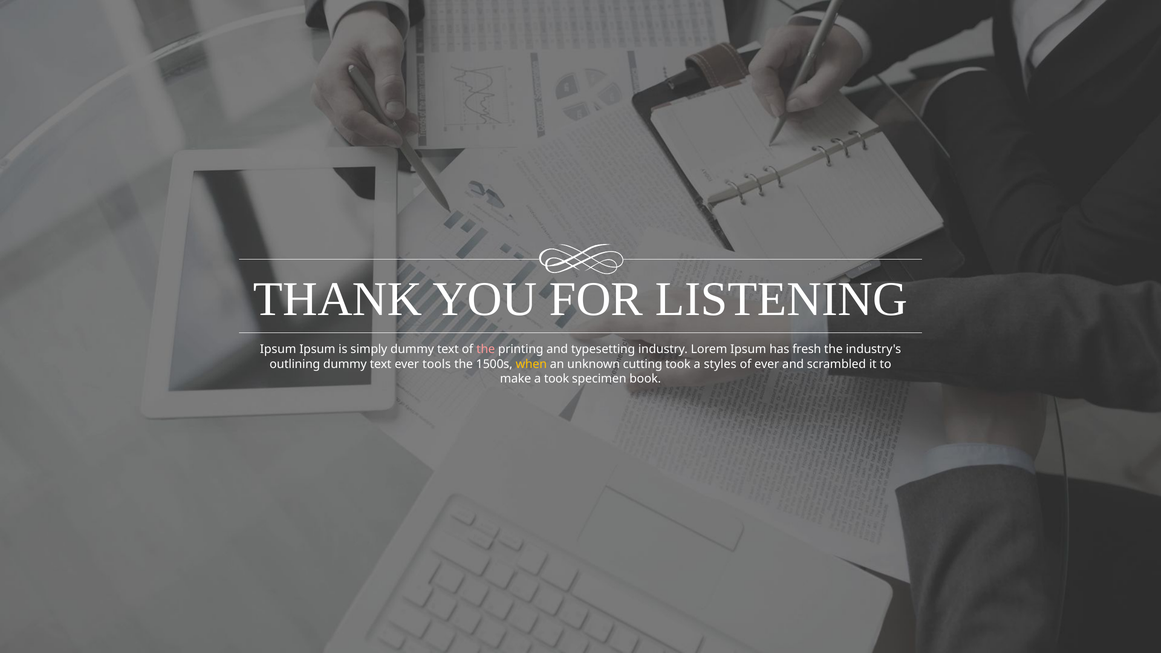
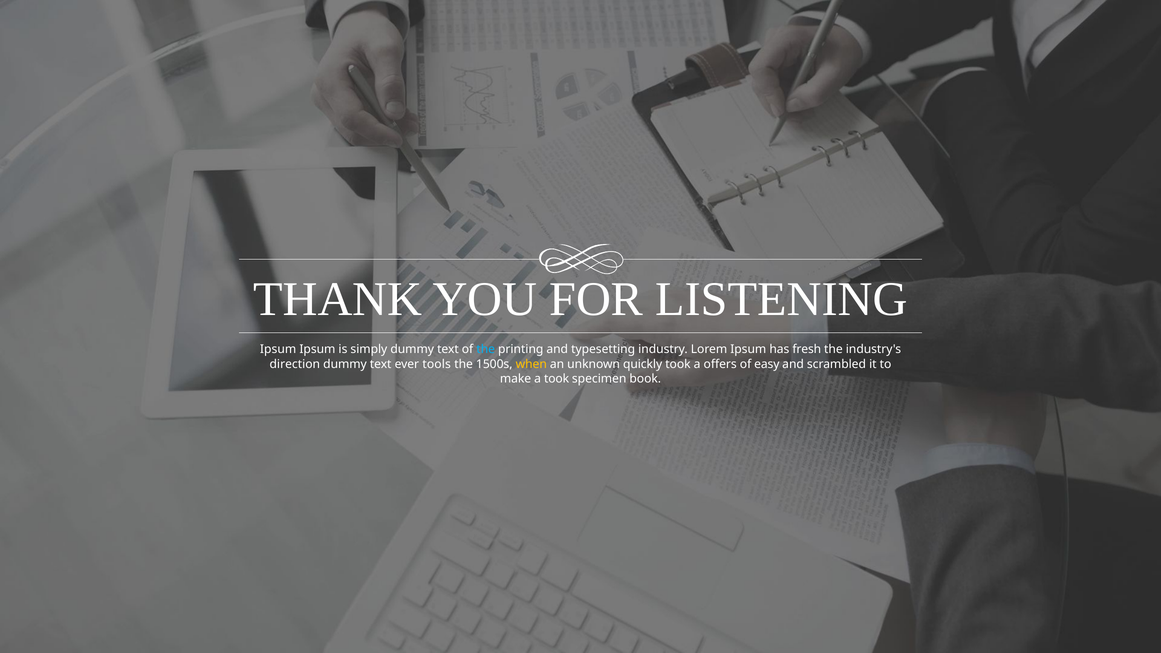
the colour: pink -> light blue (486, 350)
outlining: outlining -> direction (295, 364)
cutting: cutting -> quickly (643, 364)
styles: styles -> offers (720, 364)
of ever: ever -> easy (767, 364)
